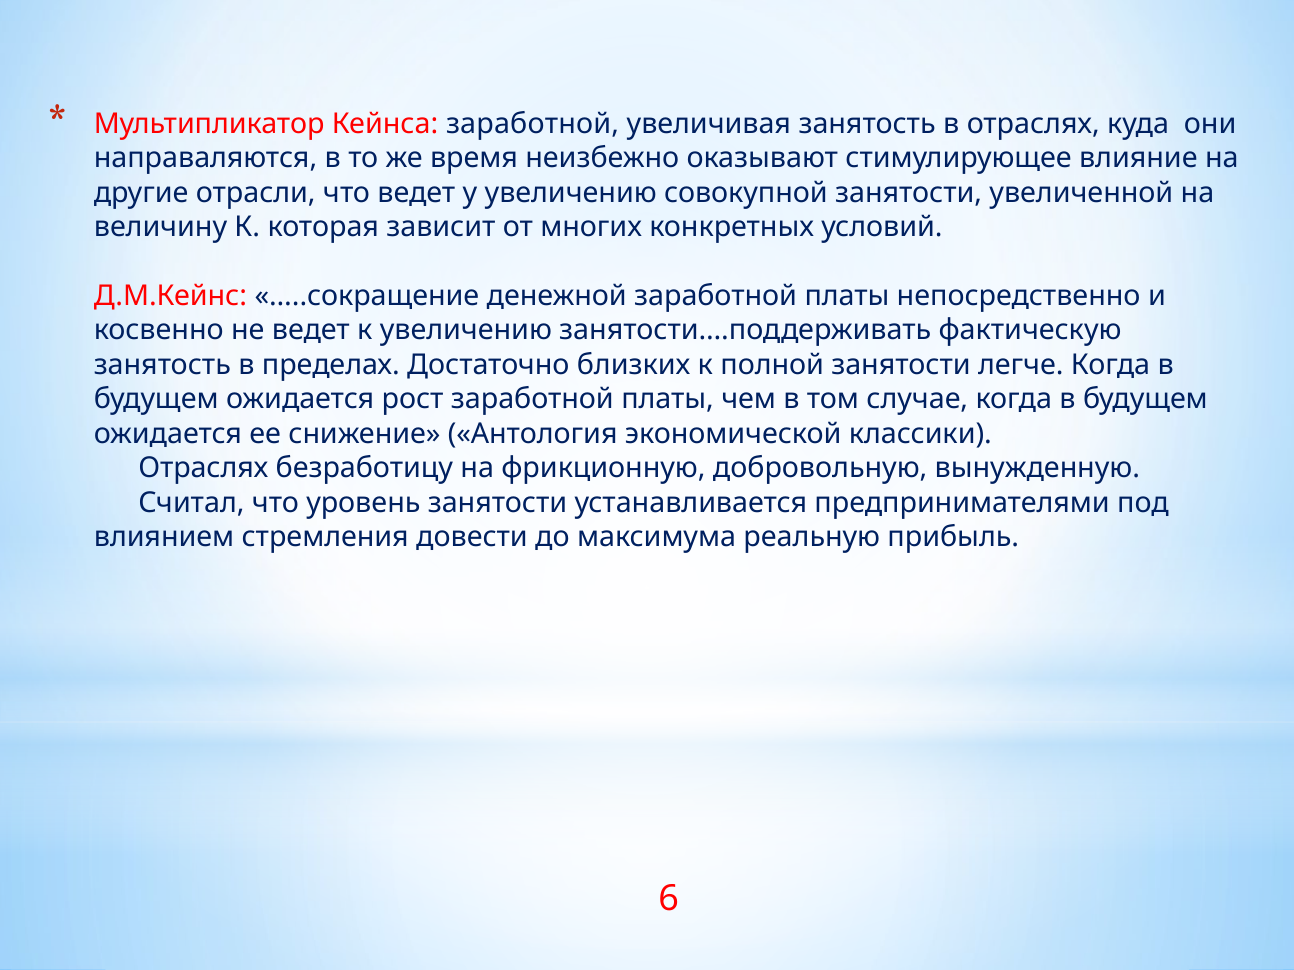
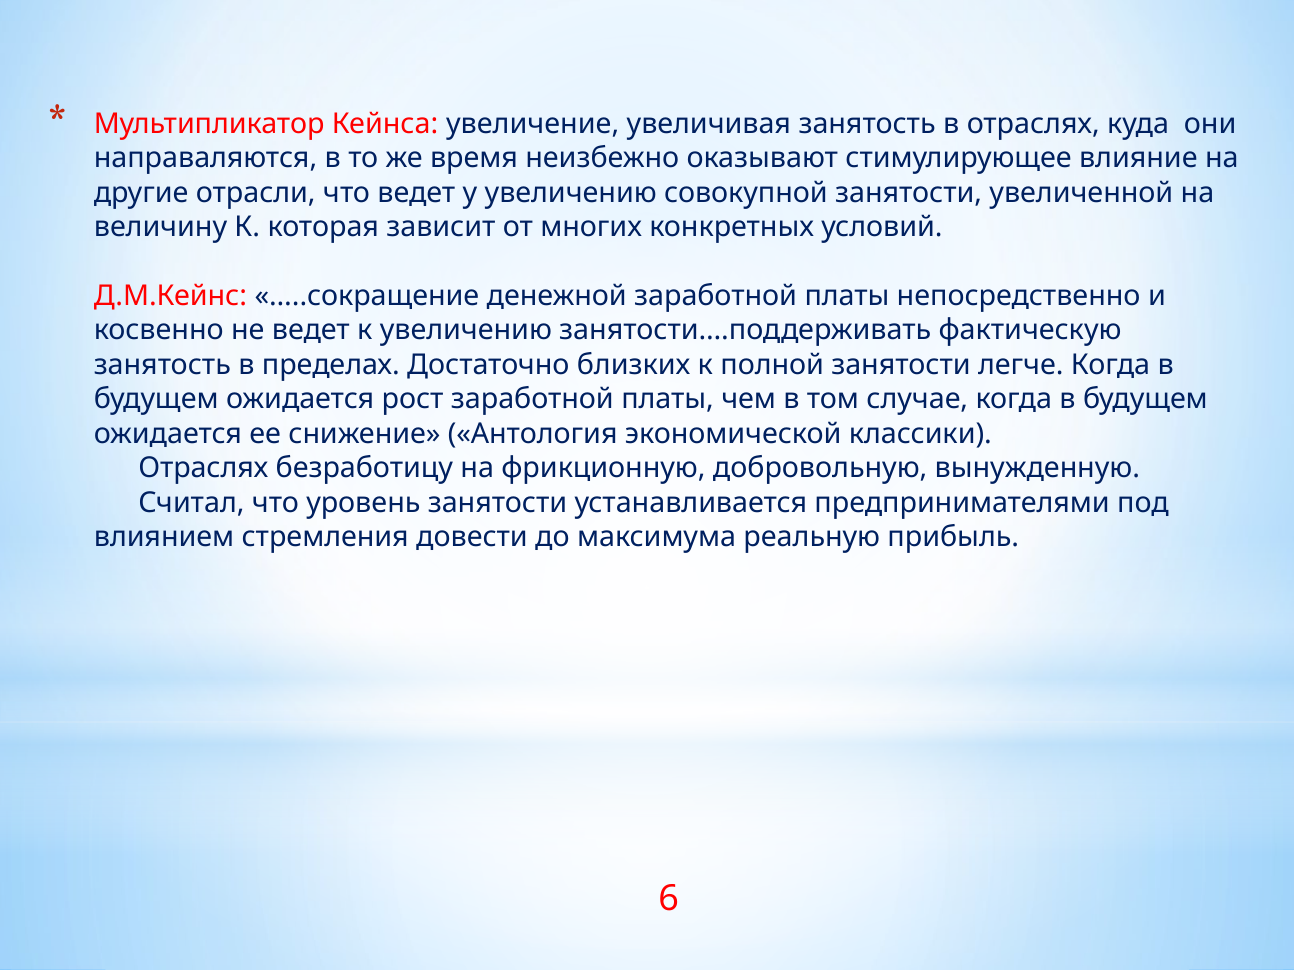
Кейнса заработной: заработной -> увеличение (533, 124)
